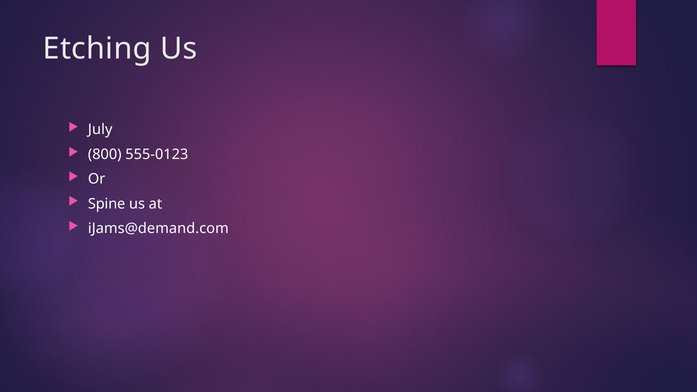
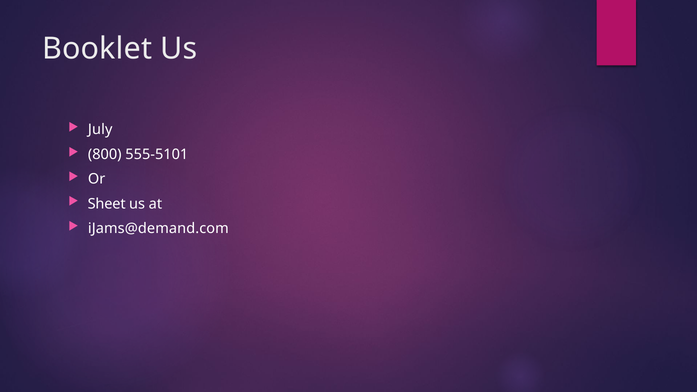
Etching: Etching -> Booklet (97, 49)
555-0123: 555-0123 -> 555-5101 (157, 154)
Spine: Spine -> Sheet (107, 204)
